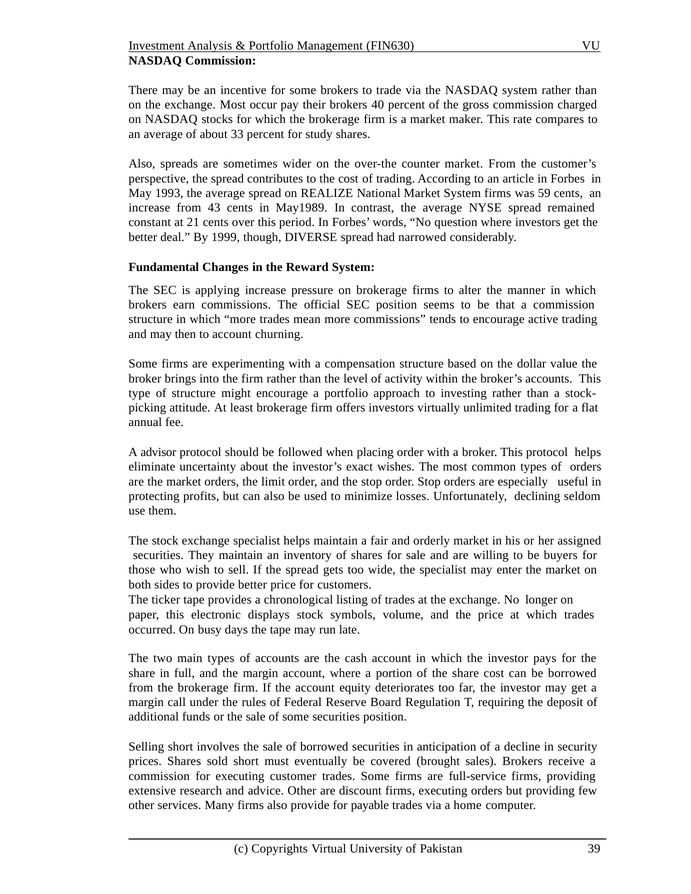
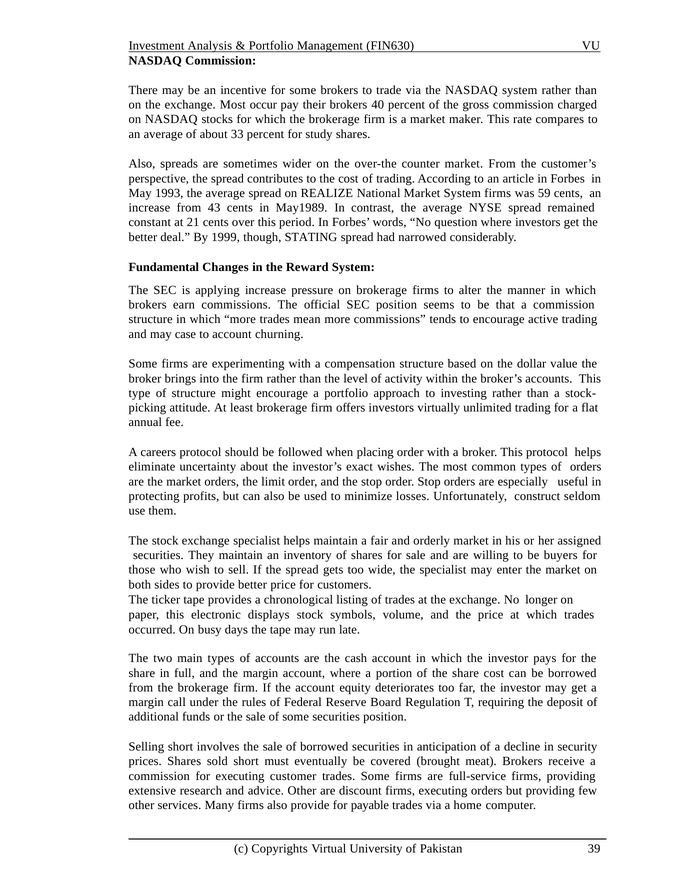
DIVERSE: DIVERSE -> STATING (311, 237)
then: then -> case (185, 334)
advisor: advisor -> careers (158, 452)
declining: declining -> construct (537, 496)
sales: sales -> meat (481, 762)
